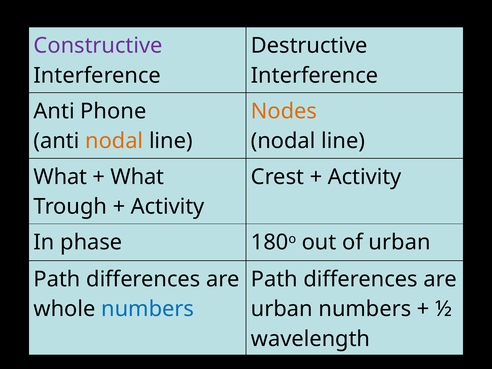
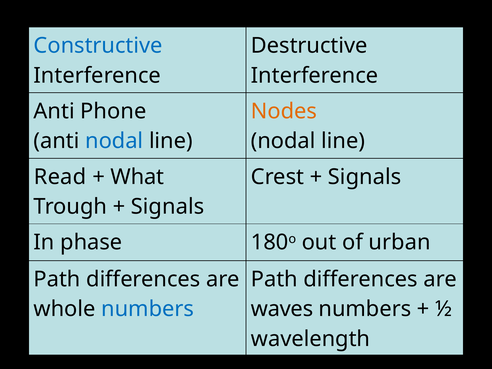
Constructive colour: purple -> blue (98, 46)
nodal colour: orange -> blue (114, 141)
What: What -> Read (60, 177)
Activity: Activity -> Signals (365, 177)
Activity: Activity -> Signals (168, 207)
urban: urban -> waves (282, 309)
